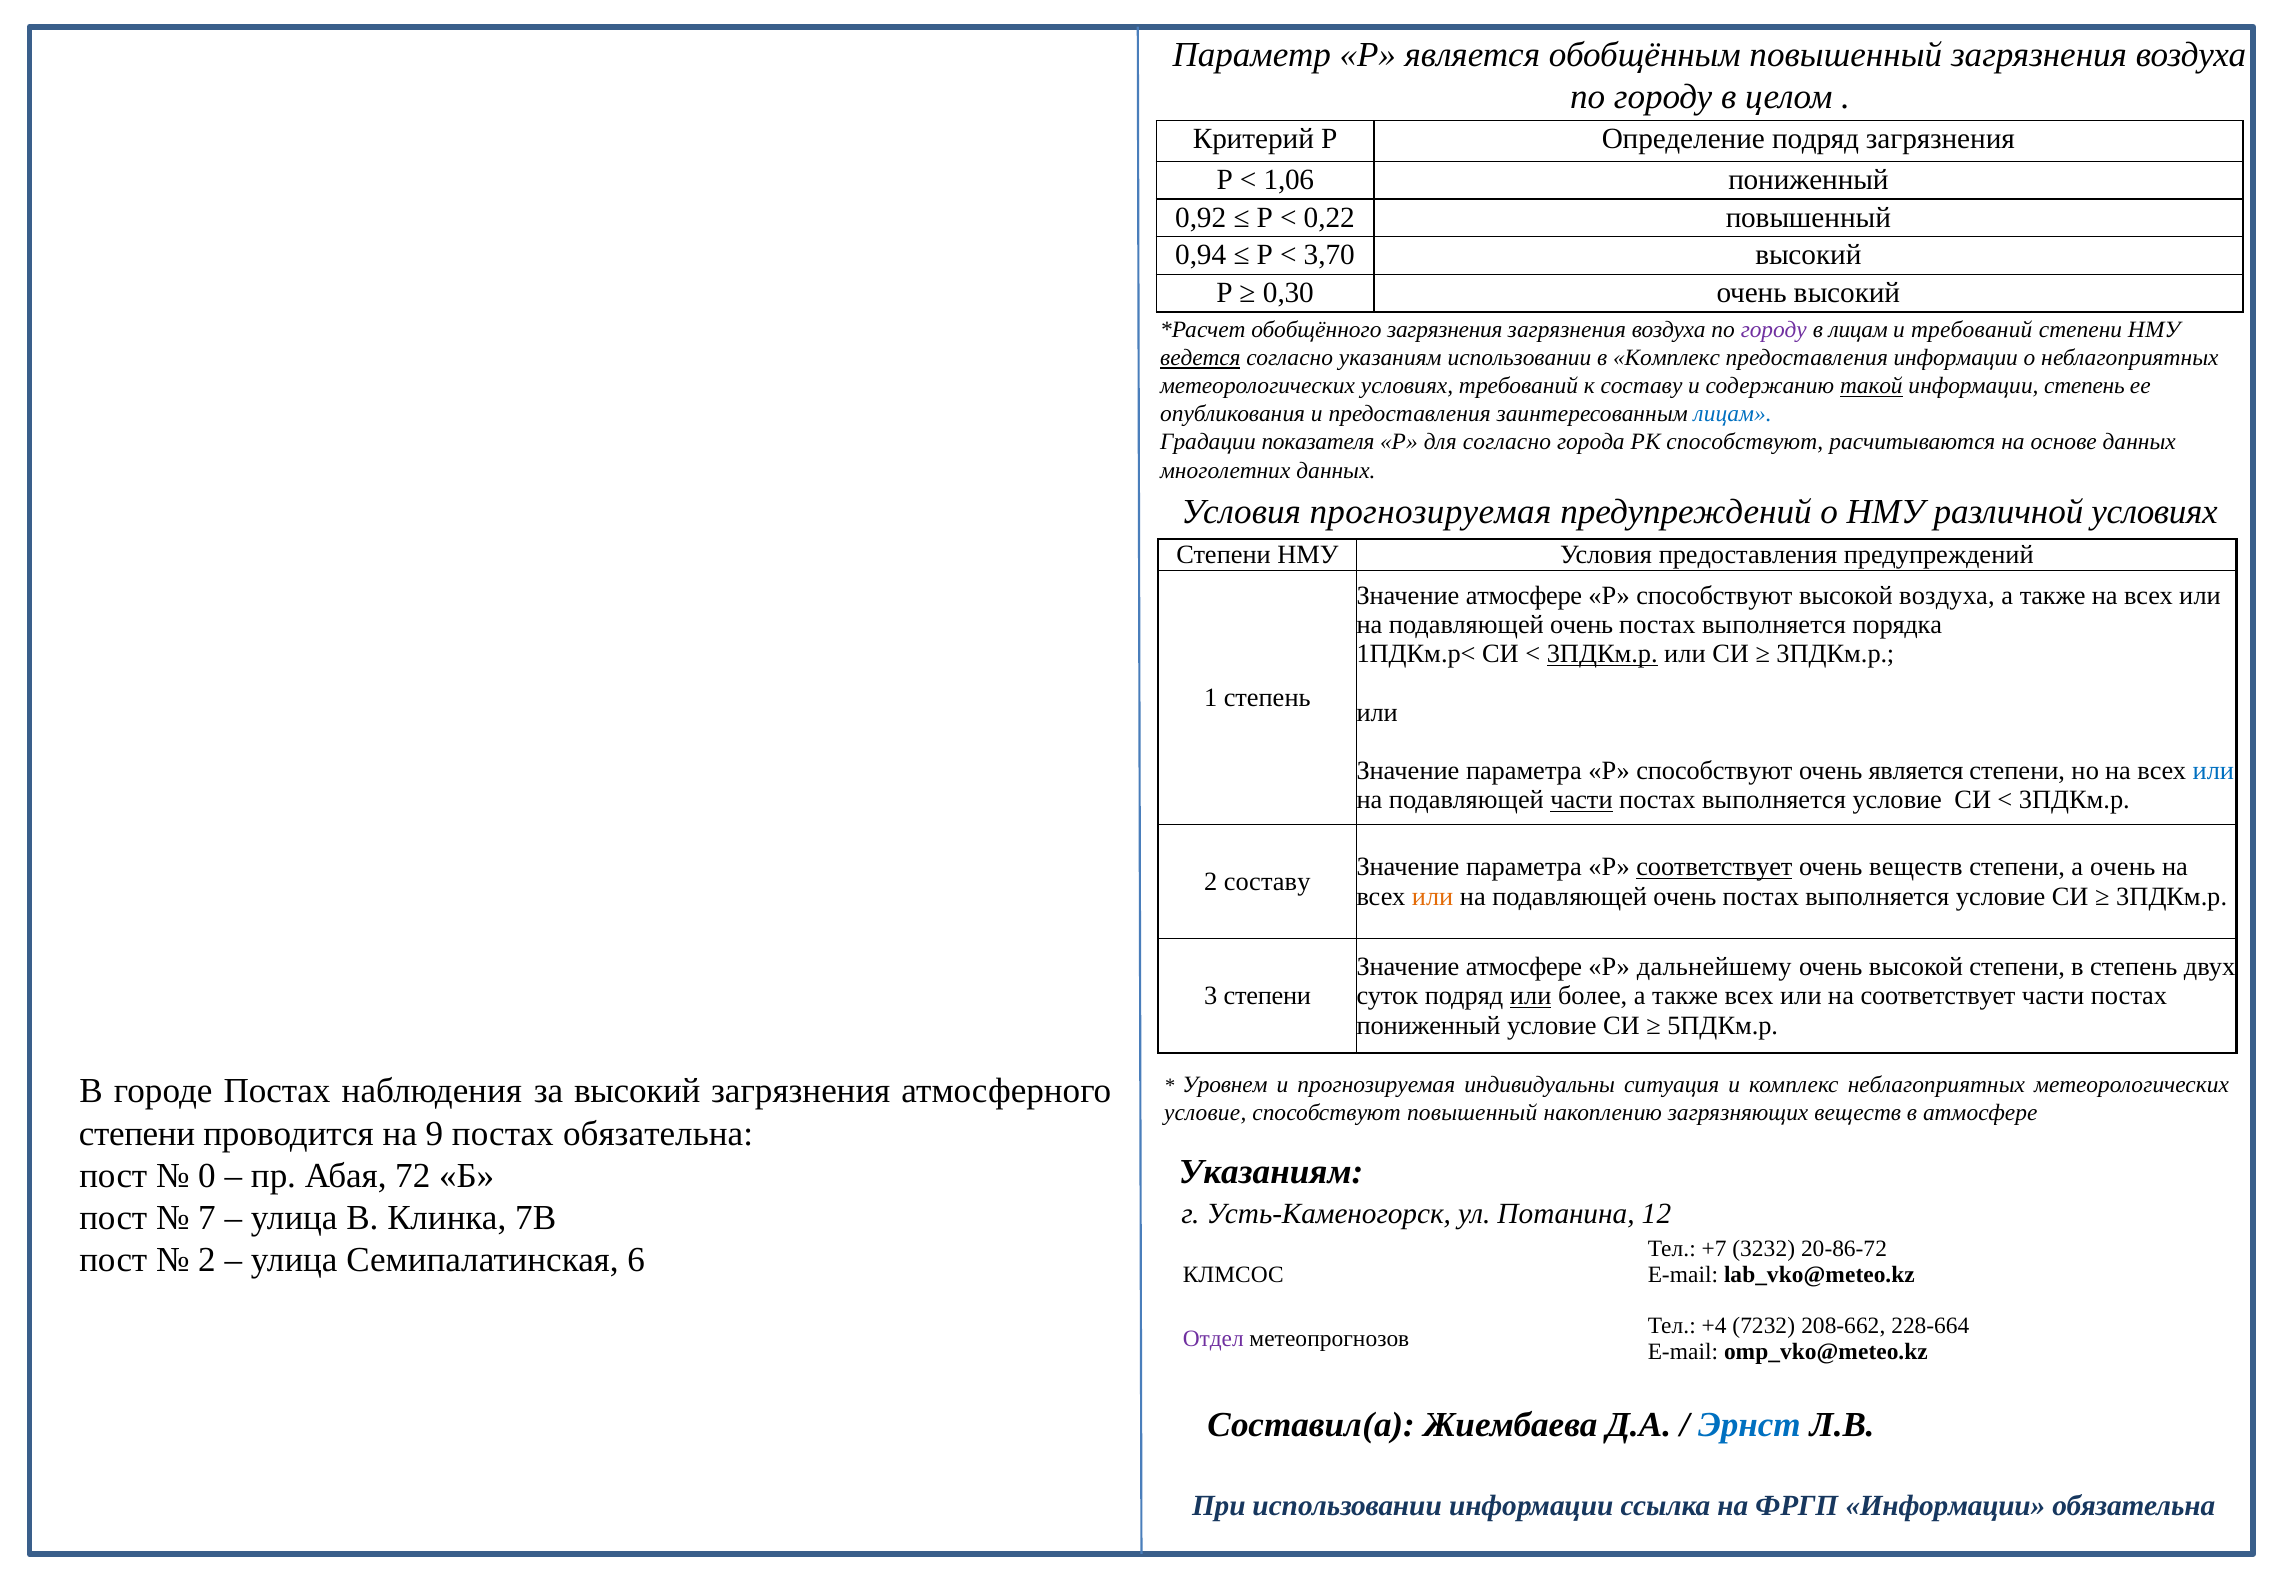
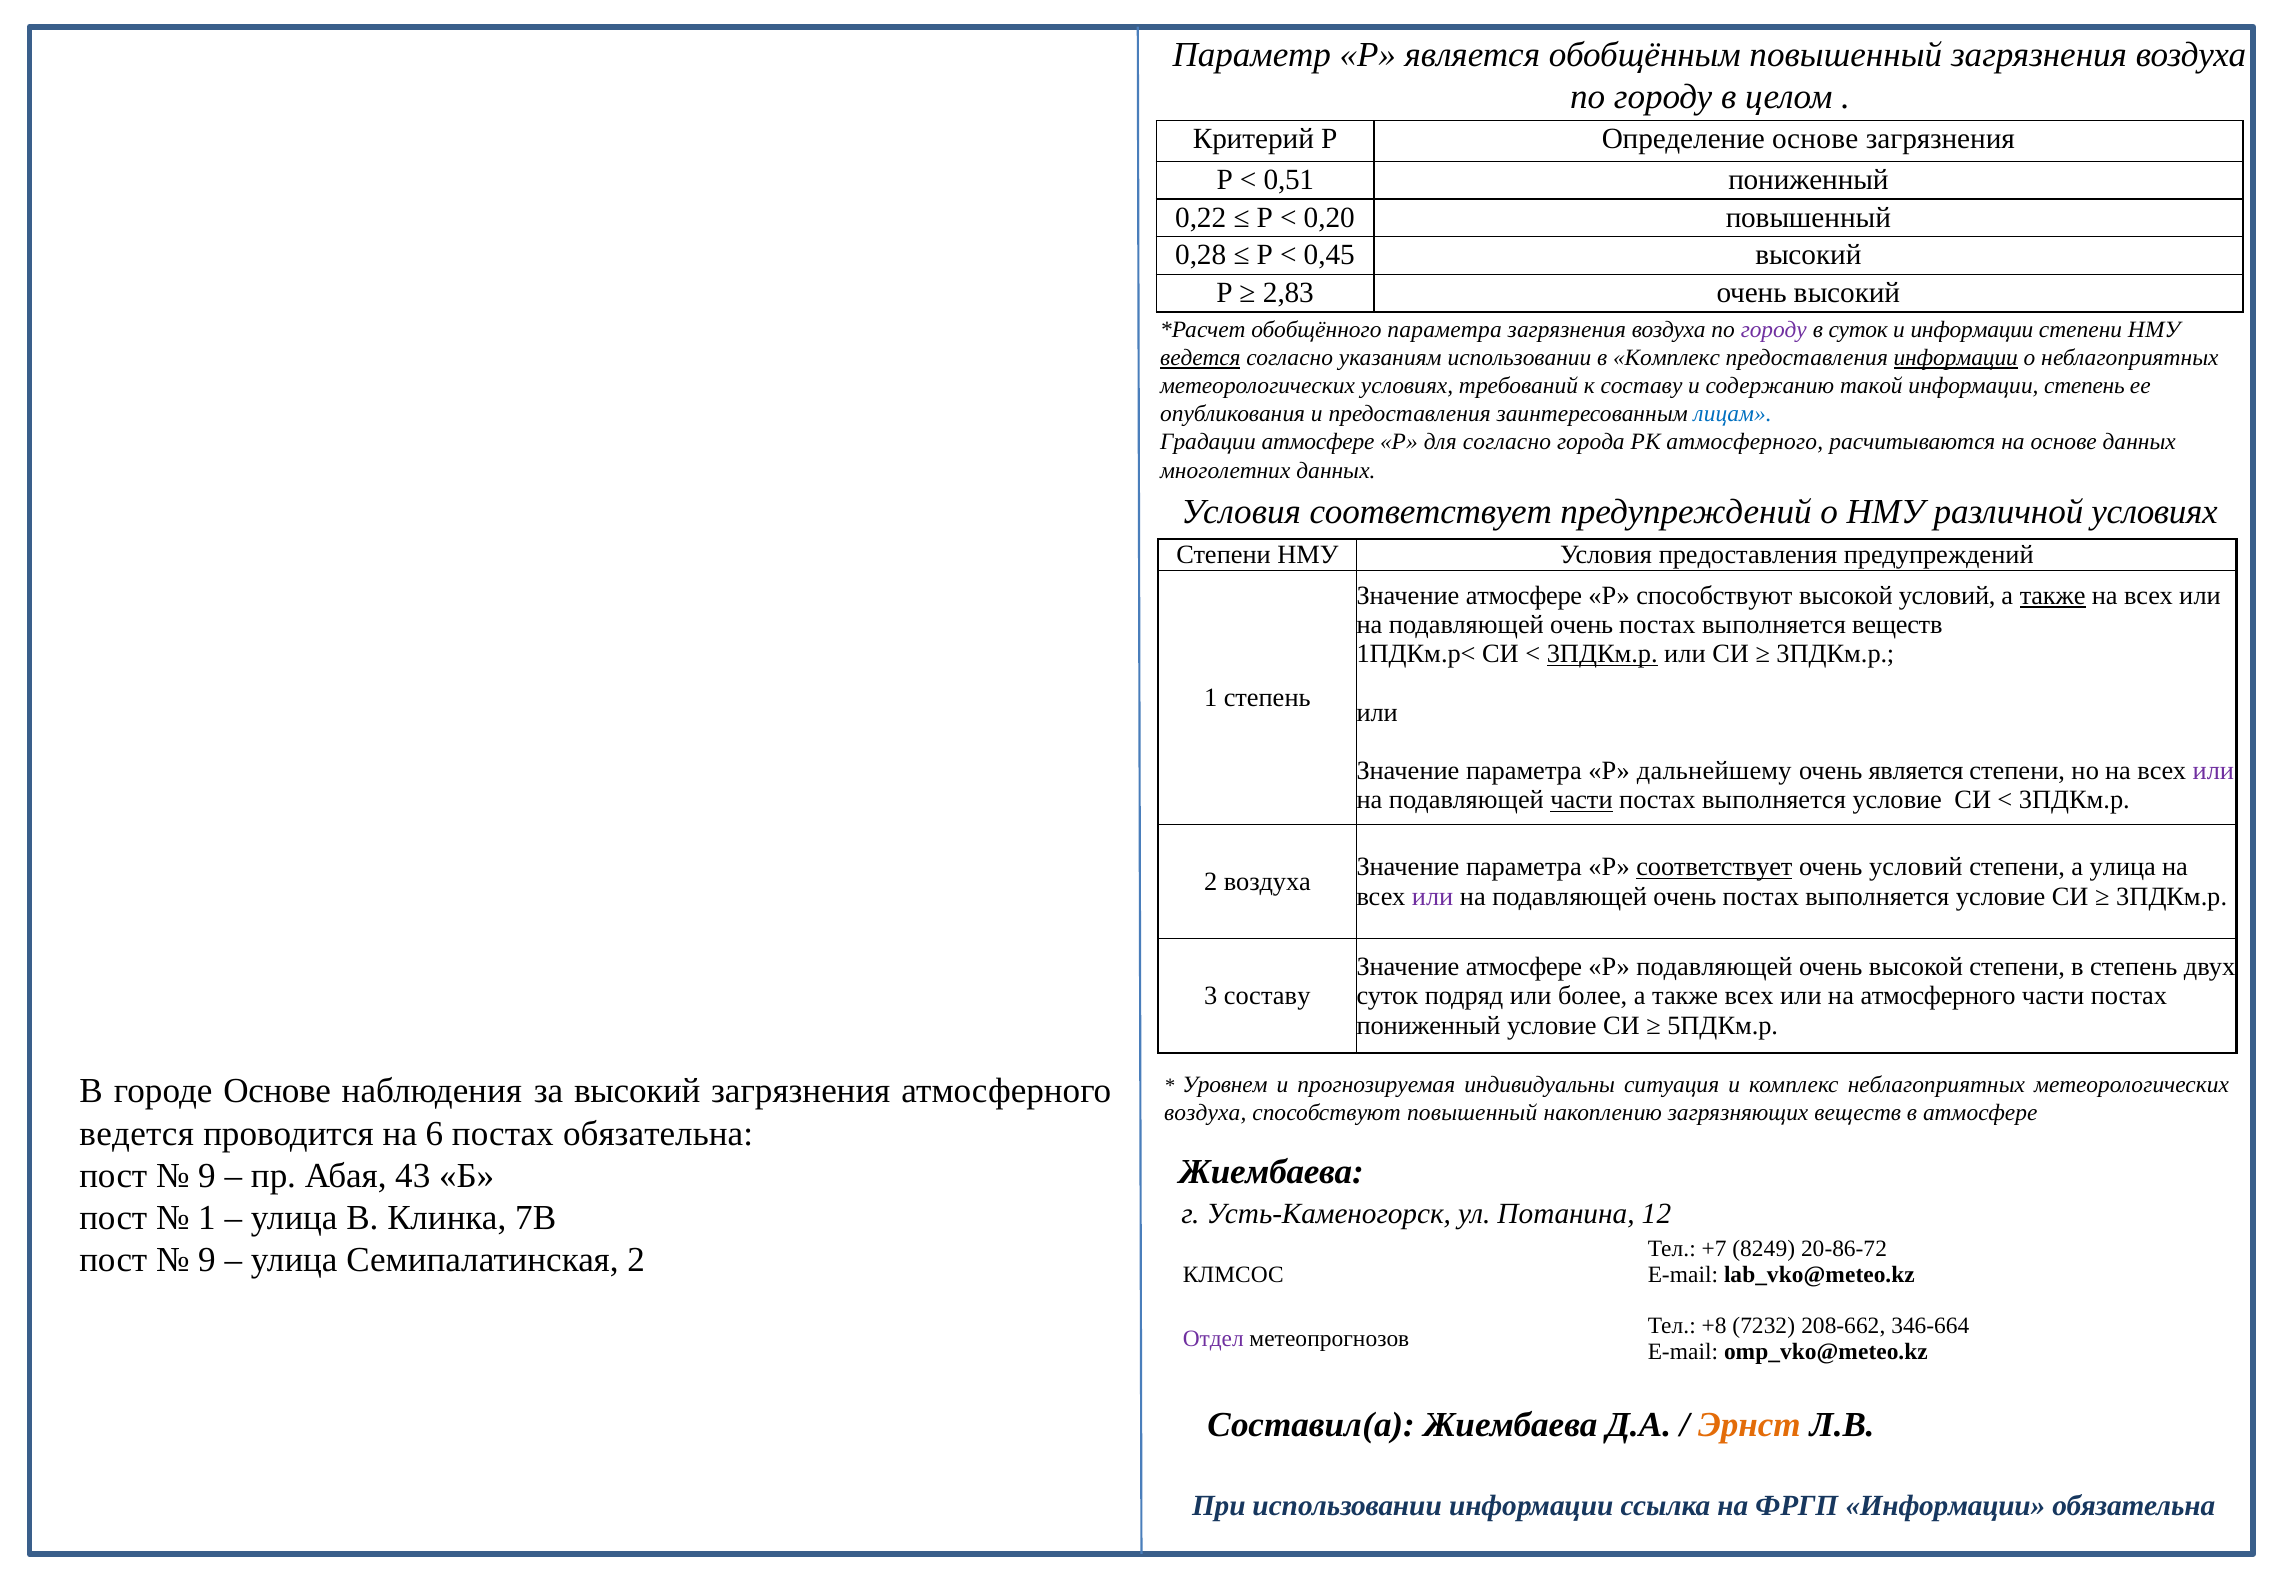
Определение подряд: подряд -> основе (1815, 139)
1,06: 1,06 -> 0,51 (1289, 180)
0,92: 0,92 -> 0,22 (1201, 217)
0,22: 0,22 -> 0,20 (1329, 217)
0,94: 0,94 -> 0,28 (1201, 255)
3,70: 3,70 -> 0,45 (1329, 255)
0,30: 0,30 -> 2,83 (1288, 293)
обобщённого загрязнения: загрязнения -> параметра (1445, 330)
в лицам: лицам -> суток (1858, 330)
и требований: требований -> информации (1972, 330)
информации underline: none -> present (1956, 358)
такой underline: present -> none (1871, 386)
Градации показателя: показателя -> атмосфере (1318, 442)
РК способствуют: способствуют -> атмосферного (1745, 442)
Условия прогнозируемая: прогнозируемая -> соответствует (1431, 512)
высокой воздуха: воздуха -> условий (1947, 595)
также underline: none -> present (2053, 595)
выполняется порядка: порядка -> веществ (1897, 625)
параметра Р способствуют: способствуют -> дальнейшему (1714, 771)
или colour: blue -> purple (2213, 771)
очень веществ: веществ -> условий (1916, 867)
а очень: очень -> улица (2123, 867)
2 составу: составу -> воздуха (1267, 882)
или colour: orange -> purple (1433, 896)
Р дальнейшему: дальнейшему -> подавляющей (1714, 967)
3 степени: степени -> составу (1267, 996)
или underline: present -> none (1531, 996)
на соответствует: соответствует -> атмосферного (1938, 996)
городе Постах: Постах -> Основе (277, 1091)
условие: условие -> воздуха (1205, 1112)
степени: степени -> ведется (137, 1133)
9: 9 -> 6 (434, 1133)
Указаниям: Указаниям -> Жиембаева (1271, 1171)
0: 0 -> 9 (207, 1175)
72: 72 -> 43 (413, 1175)
7: 7 -> 1 (207, 1217)
3232: 3232 -> 8249 (1764, 1248)
2: 2 -> 9 (207, 1260)
Семипалатинская 6: 6 -> 2 (636, 1260)
+4: +4 -> +8 (1714, 1325)
228-664: 228-664 -> 346-664 (1930, 1325)
Эрнст colour: blue -> orange (1749, 1425)
